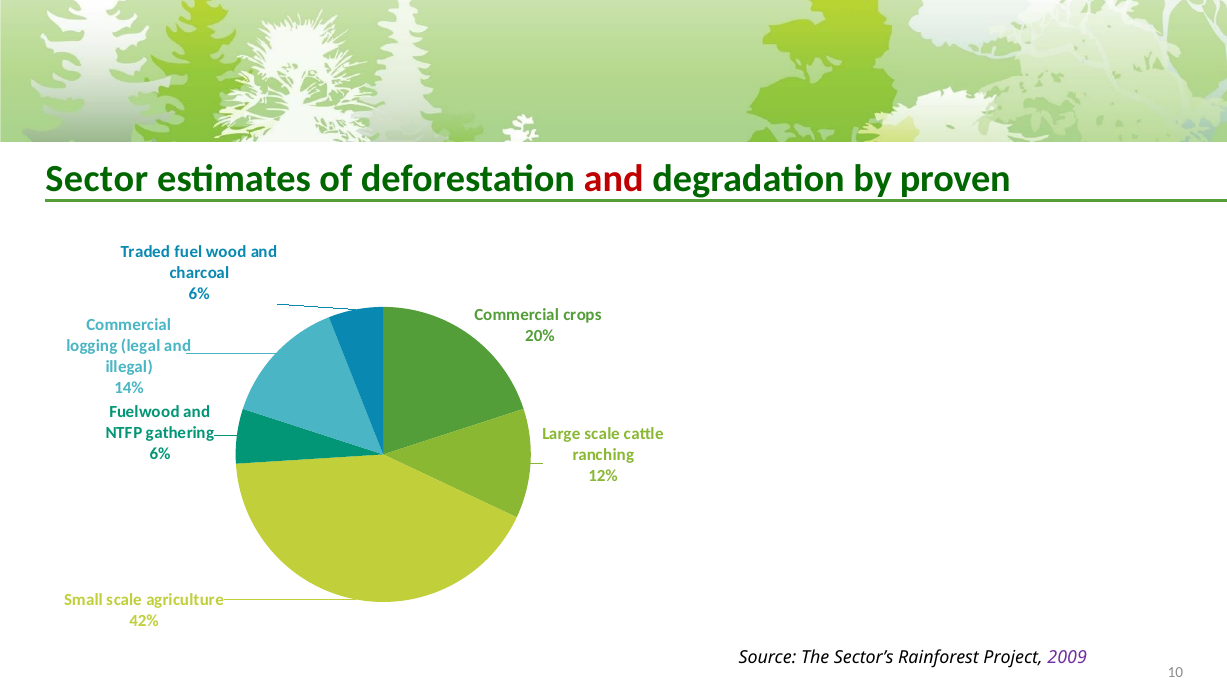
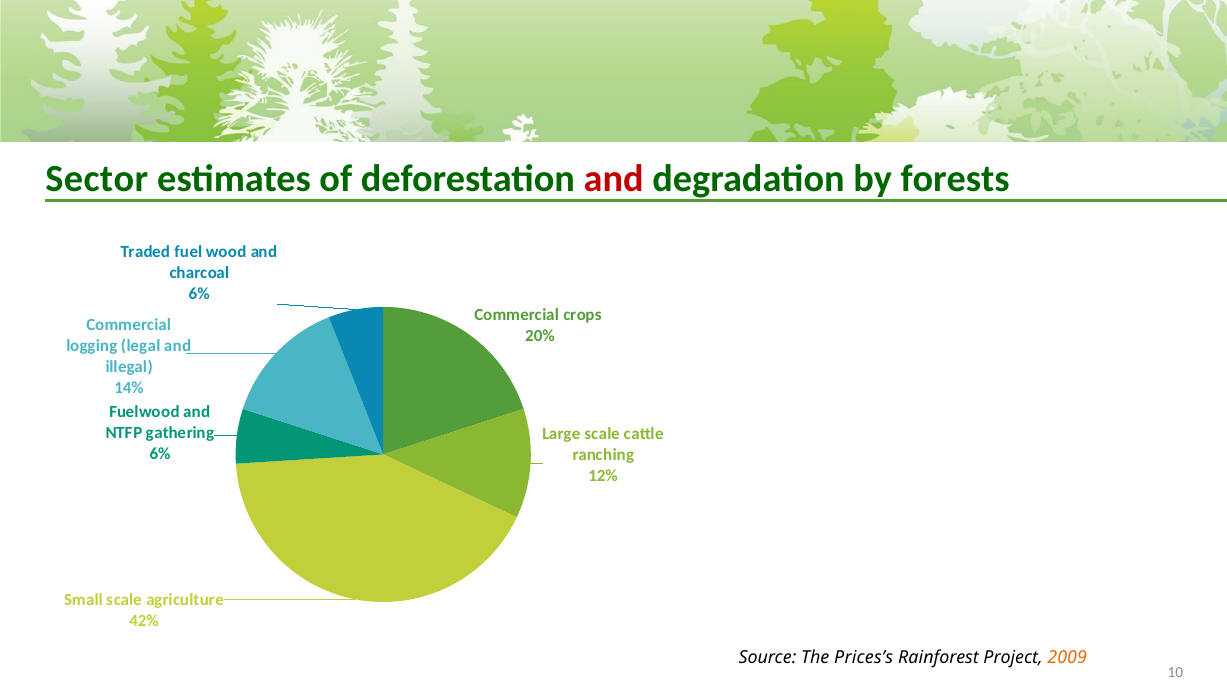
proven: proven -> forests (955, 179)
Sector’s: Sector’s -> Prices’s (864, 658)
2009 colour: purple -> orange (1067, 658)
